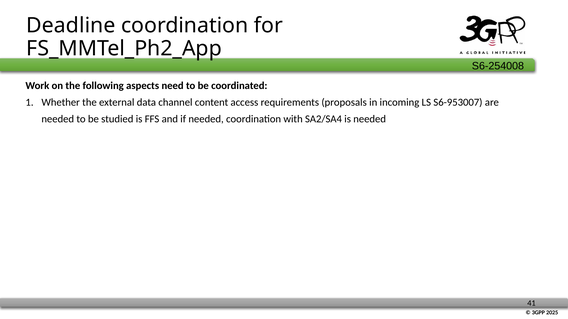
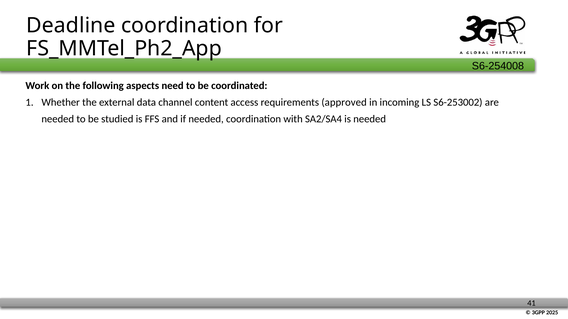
proposals: proposals -> approved (344, 102)
S6-953007: S6-953007 -> S6-253002 (458, 102)
